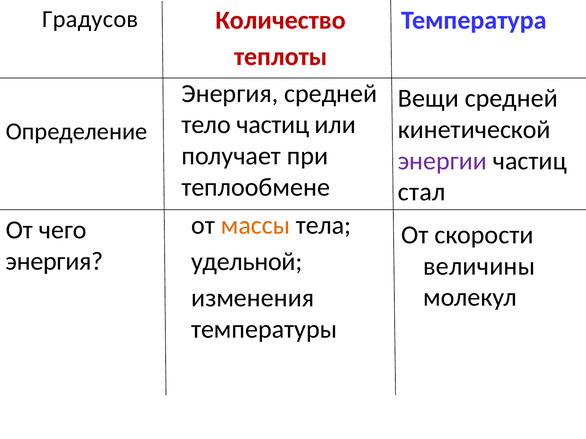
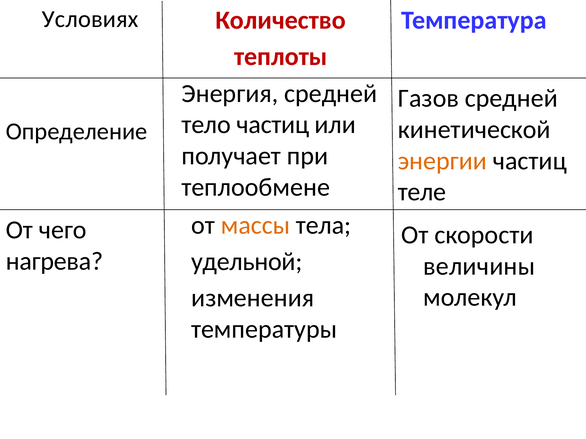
Градусов: Градусов -> Условиях (90, 19)
Вещи: Вещи -> Газов (428, 98)
энергии colour: purple -> orange (442, 161)
стал: стал -> теле (422, 192)
энергия: энергия -> нагрева (54, 262)
